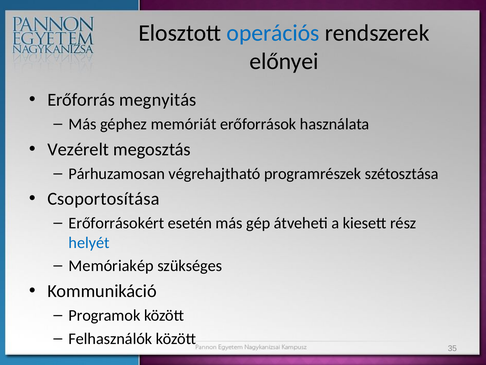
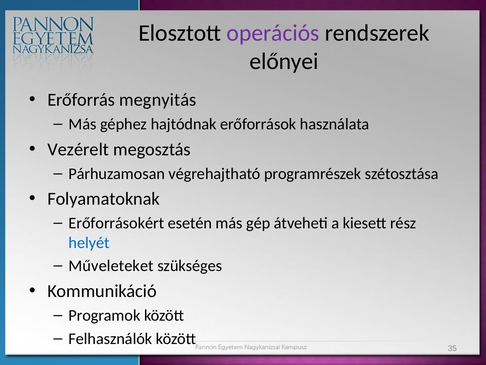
operációs colour: blue -> purple (273, 33)
memóriát: memóriát -> hajtódnak (184, 124)
Csoportosítása: Csoportosítása -> Folyamatoknak (104, 199)
Memóriakép: Memóriakép -> Műveleteket (111, 266)
